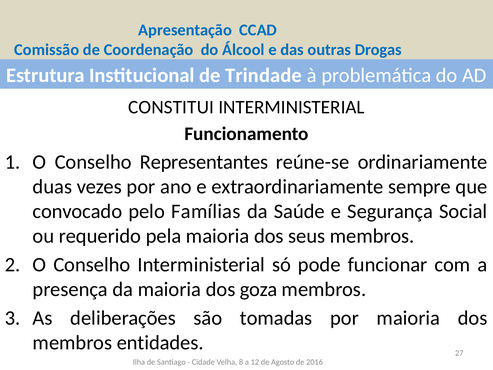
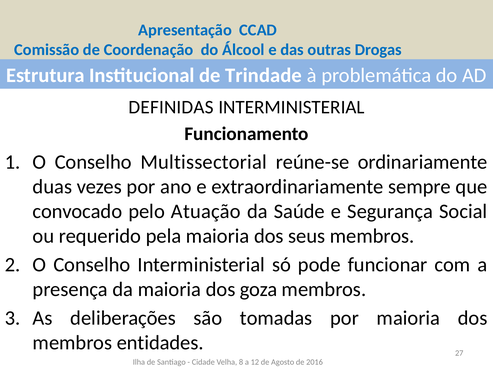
CONSTITUI: CONSTITUI -> DEFINIDAS (171, 107)
Representantes: Representantes -> Multissectorial (204, 162)
Famílias: Famílias -> Atuação (206, 211)
